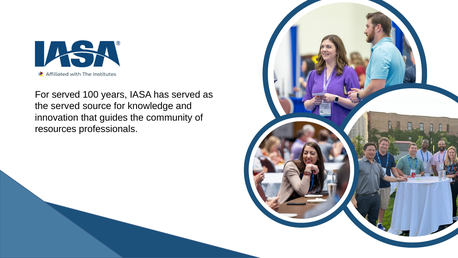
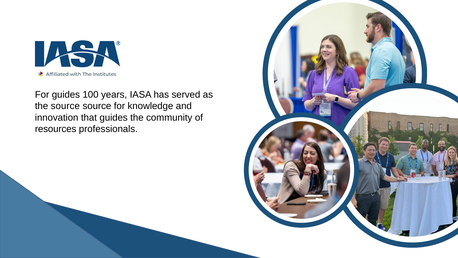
For served: served -> guides (66, 95)
the served: served -> source (65, 106)
